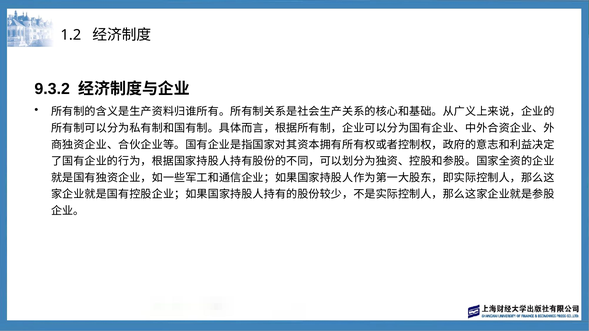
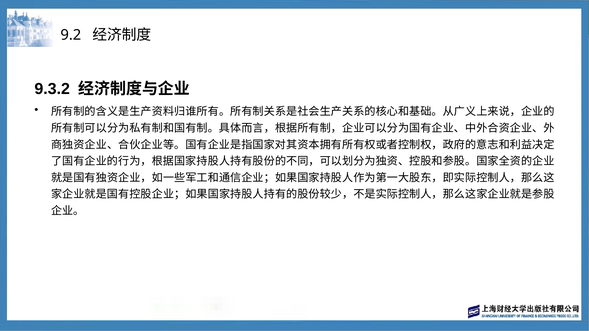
1.2: 1.2 -> 9.2 (71, 35)
